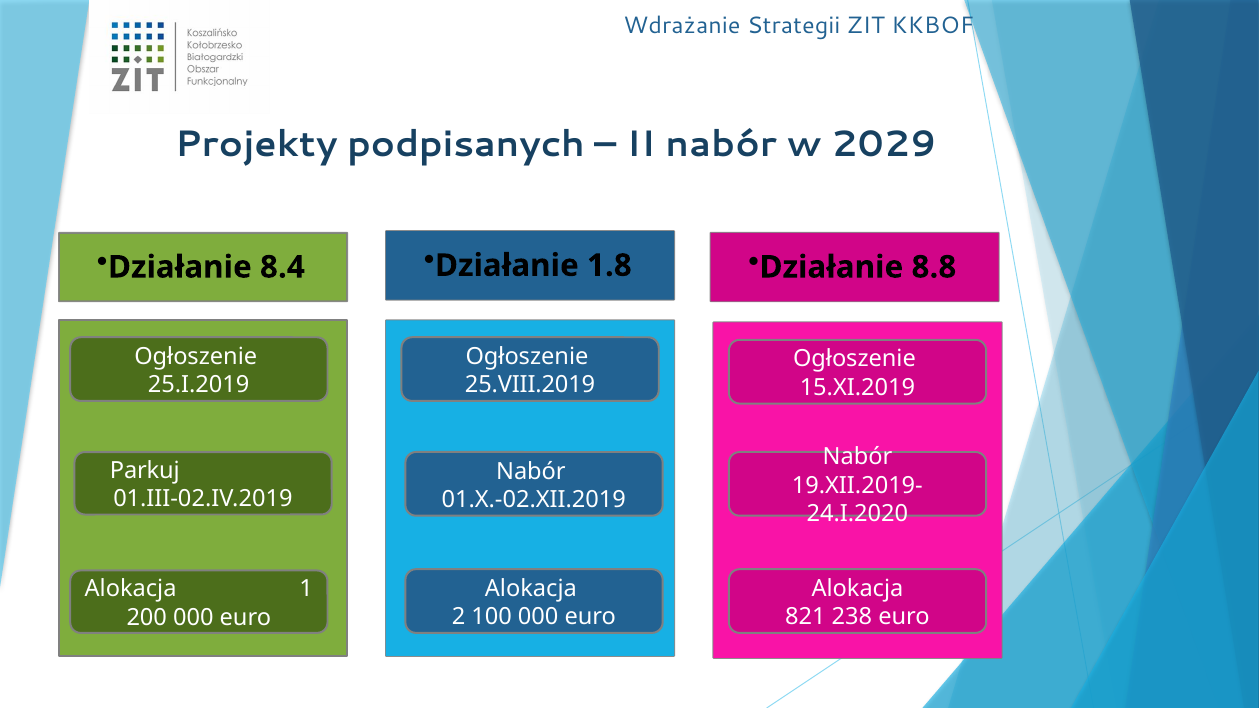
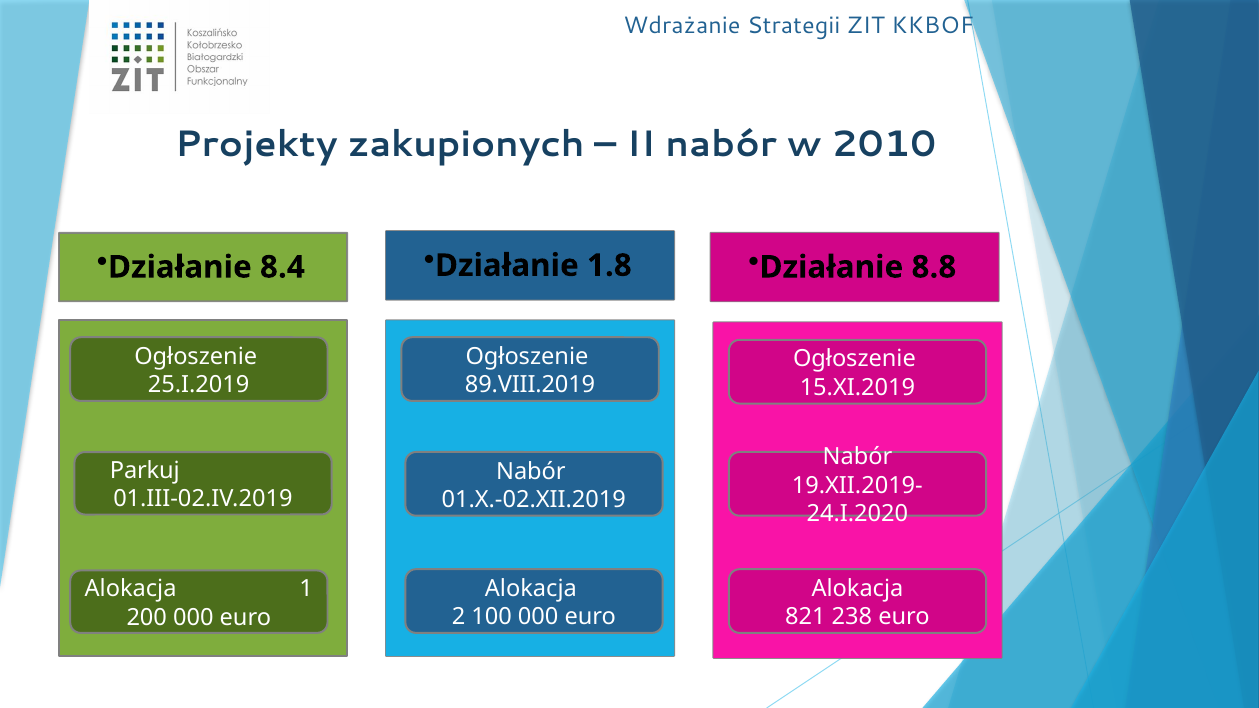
podpisanych: podpisanych -> zakupionych (466, 144)
2029: 2029 -> 2010 (884, 144)
25.VIII.2019: 25.VIII.2019 -> 89.VIII.2019 (530, 385)
